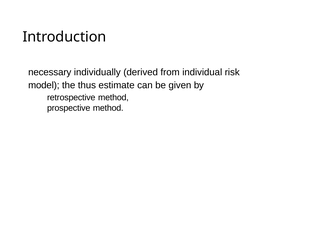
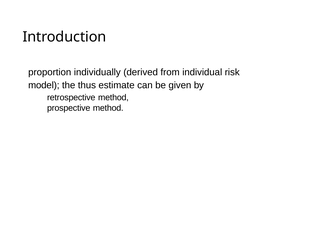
necessary: necessary -> proportion (50, 72)
